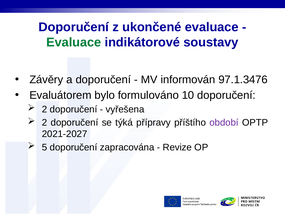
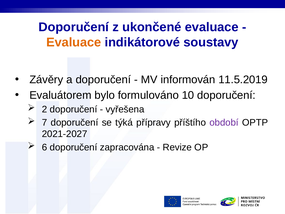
Evaluace colour: green -> orange (74, 42)
97.1.3476: 97.1.3476 -> 11.5.2019 (243, 80)
2: 2 -> 7 (45, 122)
5: 5 -> 6 (45, 147)
